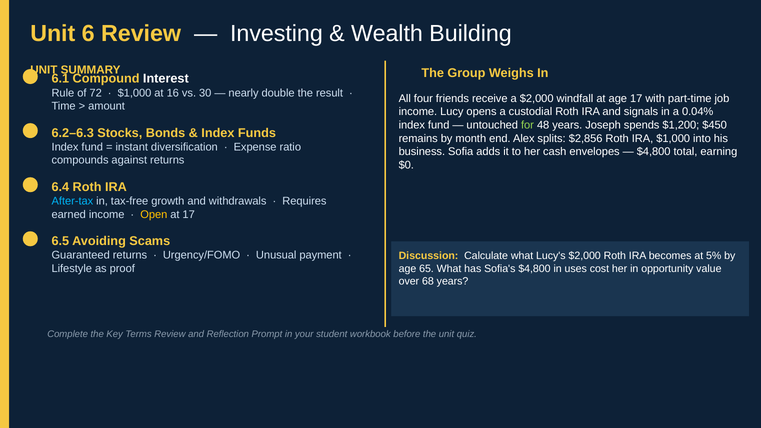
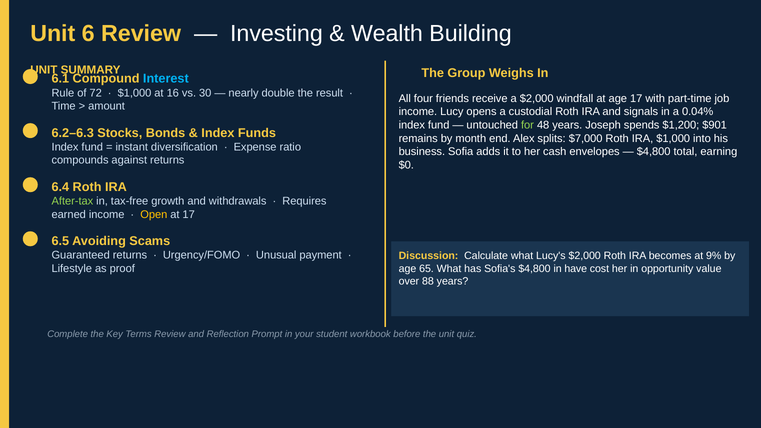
Interest colour: white -> light blue (166, 79)
$450: $450 -> $901 (715, 125)
$2,856: $2,856 -> $7,000 (586, 138)
After-tax colour: light blue -> light green (72, 201)
5%: 5% -> 9% (714, 256)
uses: uses -> have (576, 269)
68: 68 -> 88 (428, 281)
